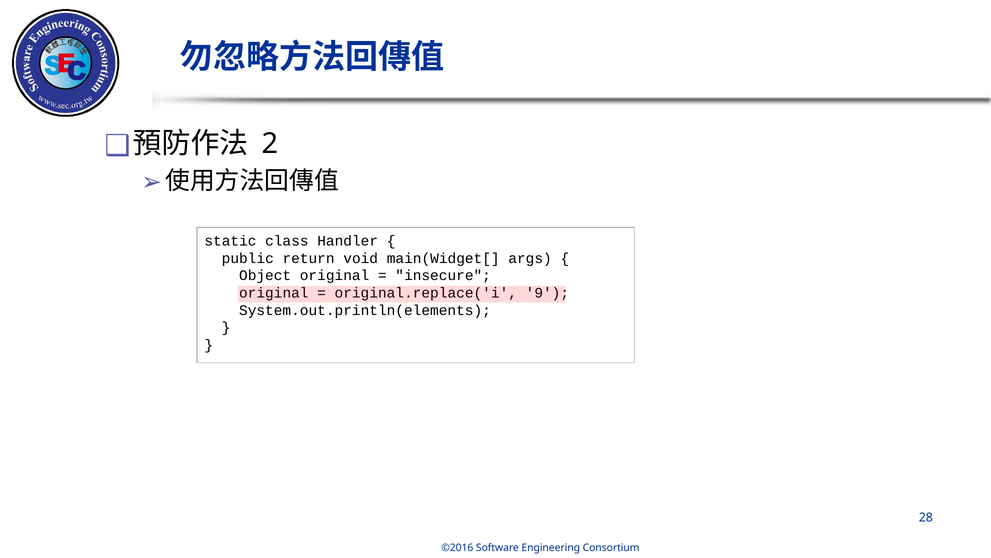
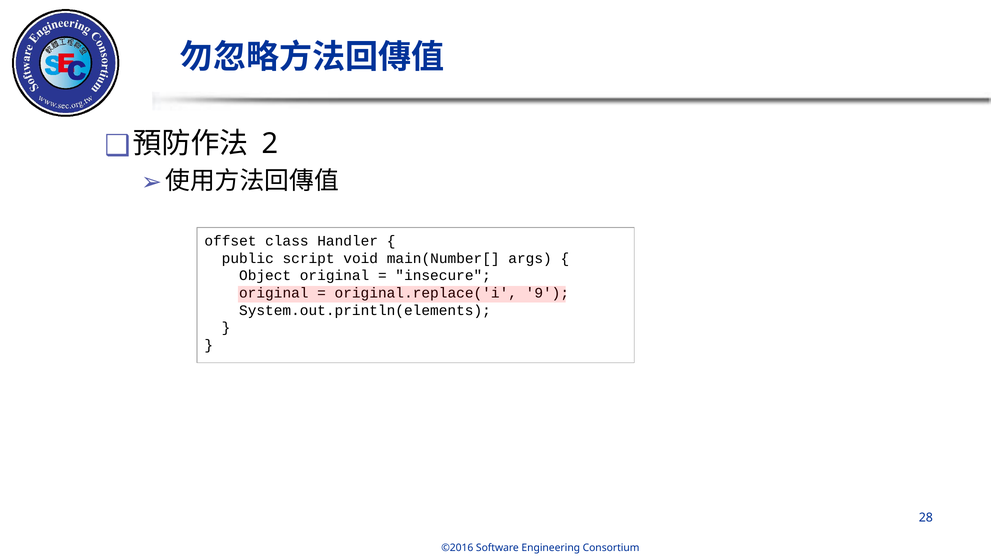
static: static -> offset (230, 241)
return: return -> script (309, 258)
main(Widget[: main(Widget[ -> main(Number[ (443, 258)
